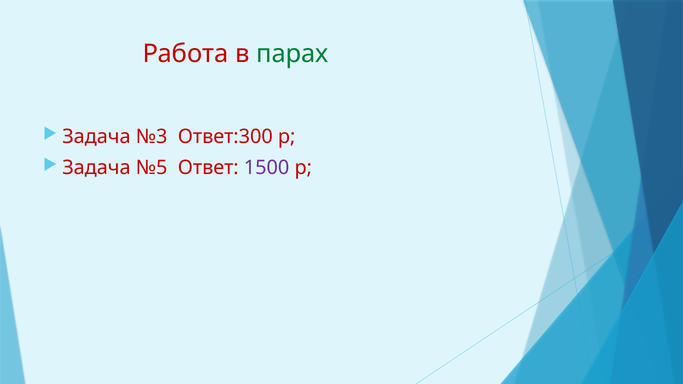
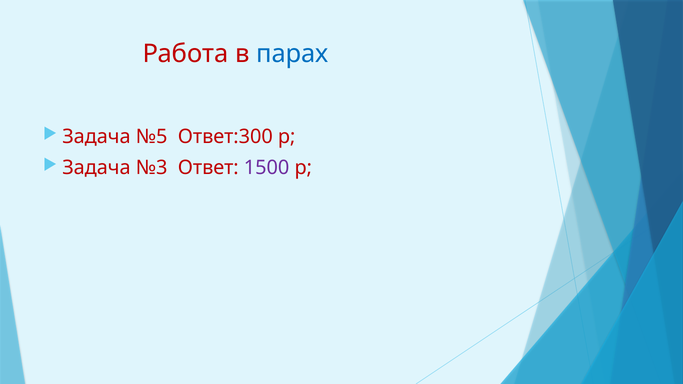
парах colour: green -> blue (292, 54)
№3: №3 -> №5 (152, 137)
№5: №5 -> №3 (152, 168)
